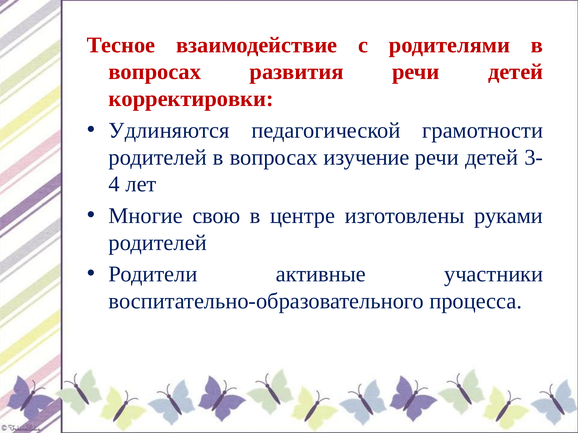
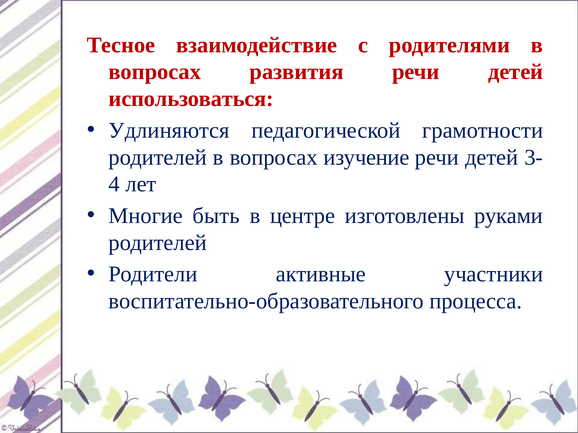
корректировки: корректировки -> использоваться (191, 99)
свою: свою -> быть (216, 216)
